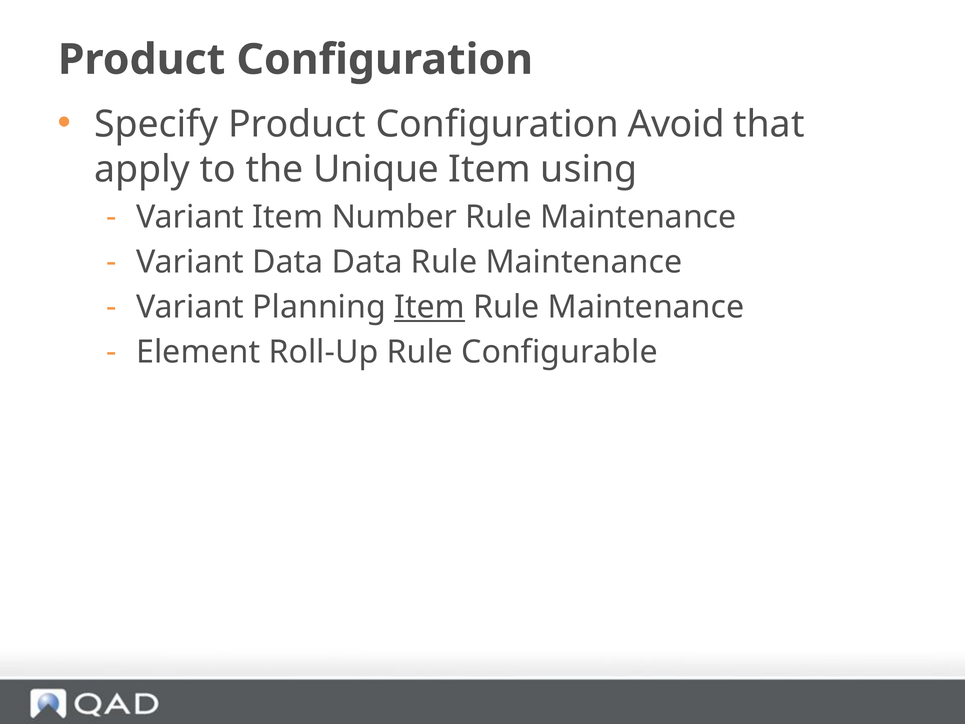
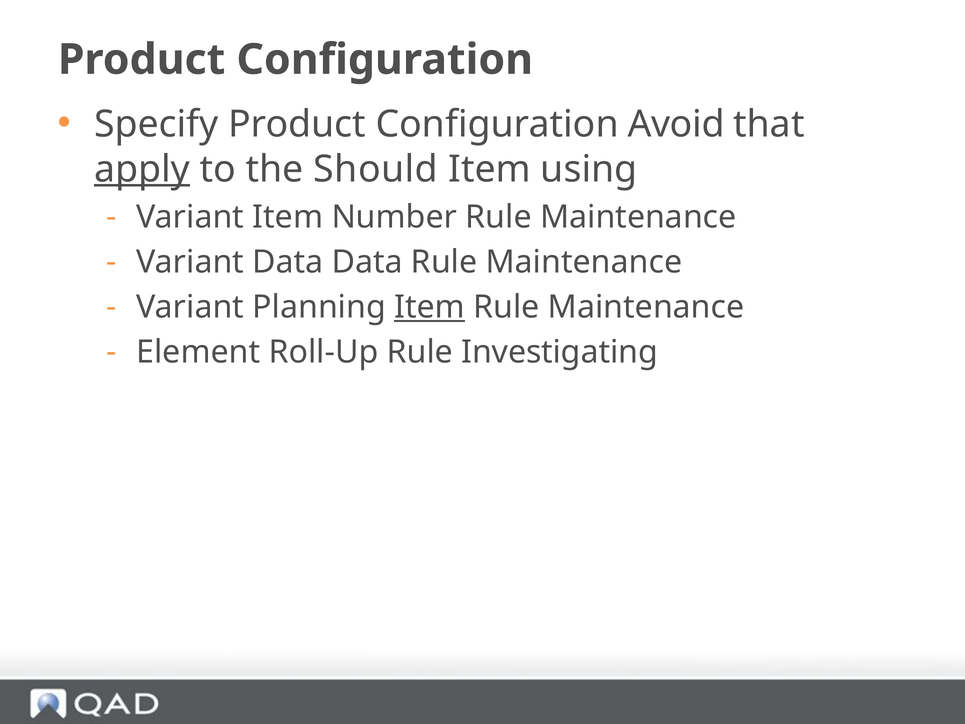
apply underline: none -> present (142, 169)
Unique: Unique -> Should (376, 169)
Configurable: Configurable -> Investigating (560, 352)
